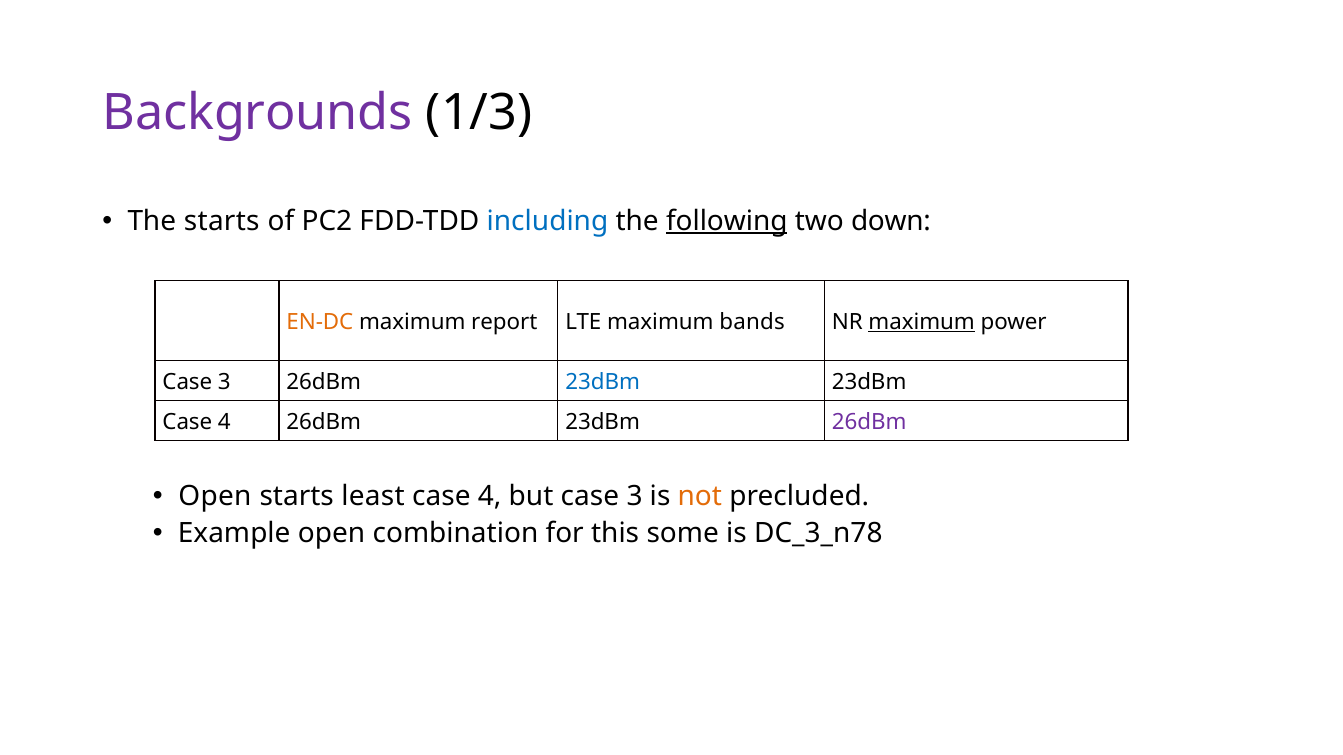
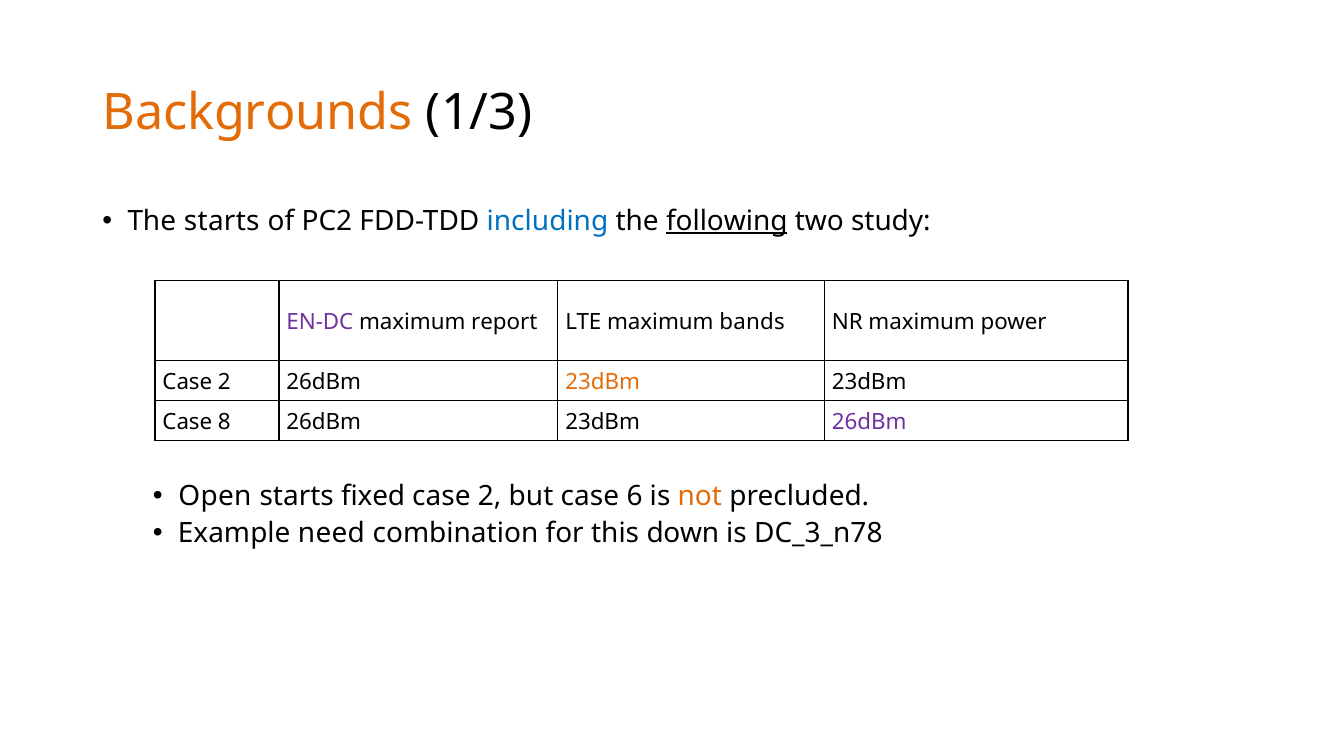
Backgrounds colour: purple -> orange (258, 113)
down: down -> study (891, 221)
EN-DC colour: orange -> purple (320, 322)
maximum underline: present -> none (922, 322)
3: 3 -> 2 (224, 382)
23dBm colour: blue -> orange (603, 382)
4: 4 -> 8 (224, 422)
least: least -> fixed (373, 496)
4: 4 -> 2 (490, 496)
but case 3: 3 -> 6 (635, 496)
Example open: open -> need (331, 534)
some: some -> down (683, 534)
